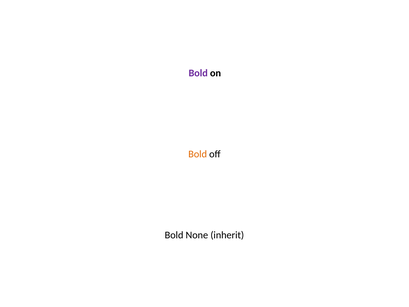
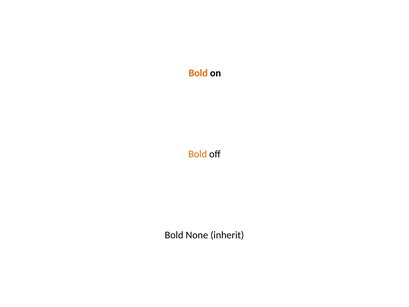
Bold colour: purple -> orange (198, 73)
